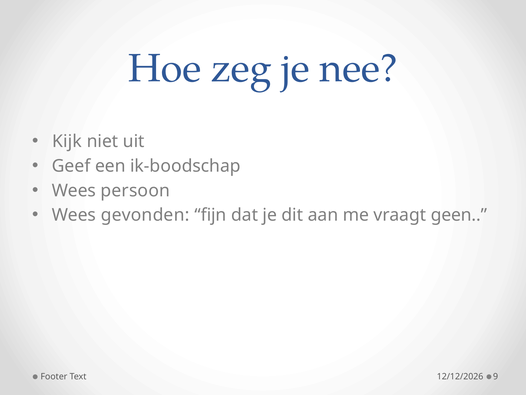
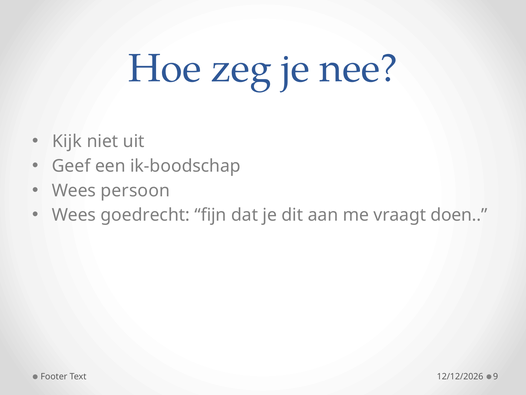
gevonden: gevonden -> goedrecht (145, 215)
geen: geen -> doen (459, 215)
